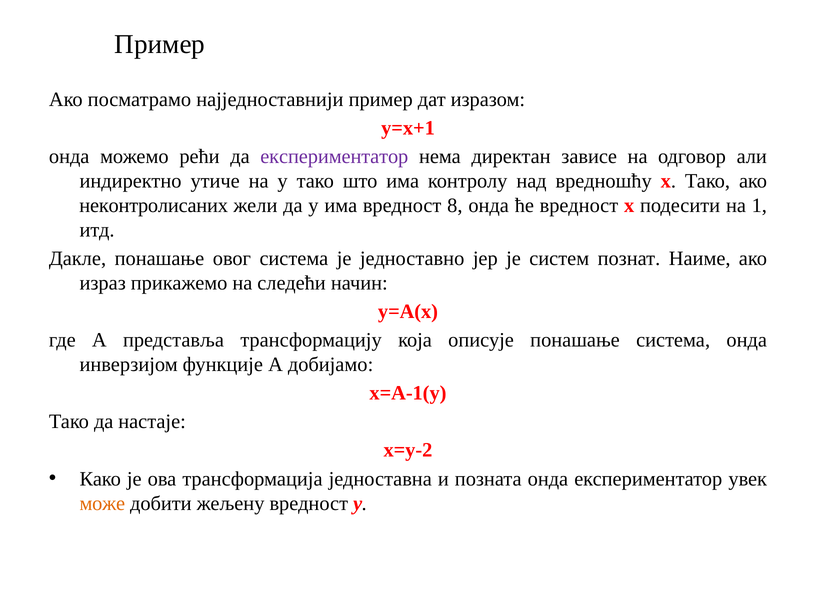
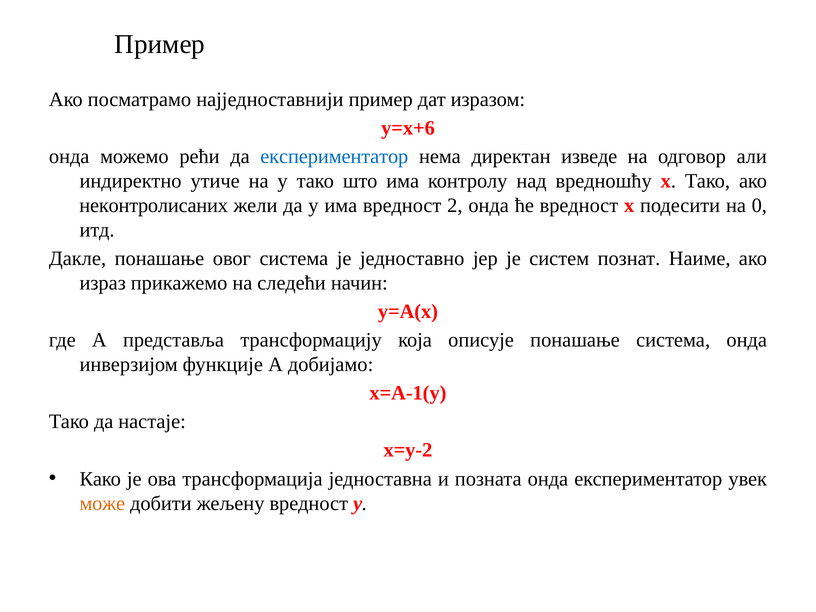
y=x+1: y=x+1 -> y=x+6 (408, 128)
експериментатор colour: purple -> blue (334, 156)
зависе: зависе -> изведе (589, 156)
8: 8 -> 2 (455, 205)
1: 1 -> 0 (759, 205)
